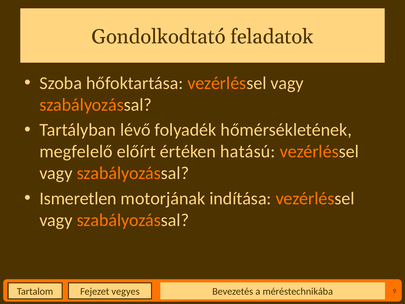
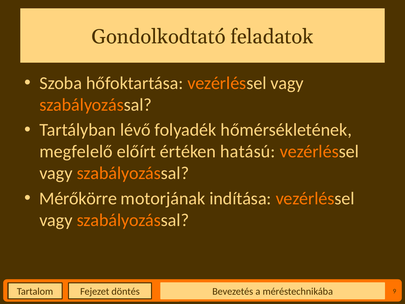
Ismeretlen: Ismeretlen -> Mérőkörre (78, 198)
vegyes: vegyes -> döntés (126, 291)
